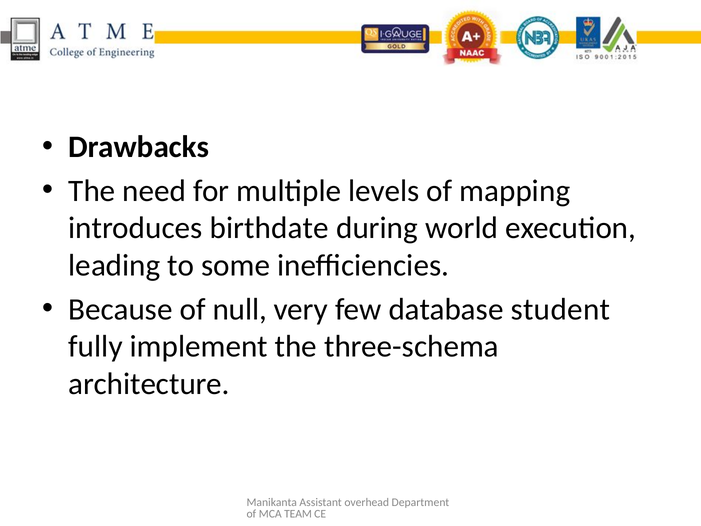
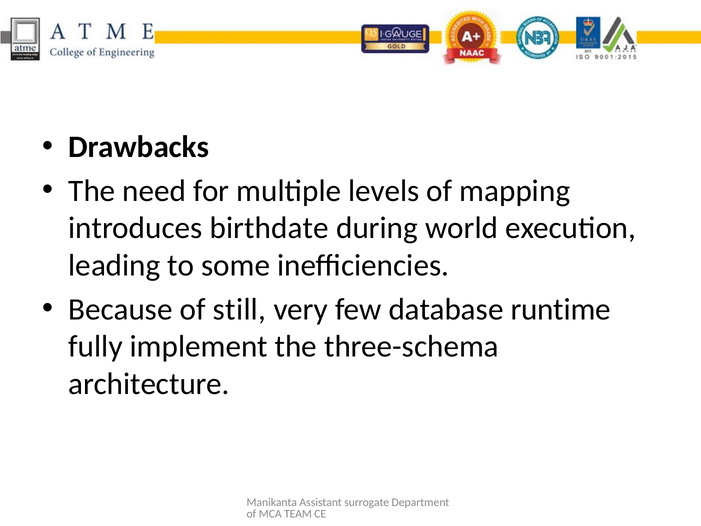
null: null -> still (239, 309)
student: student -> runtime (561, 309)
overhead: overhead -> surrogate (367, 502)
